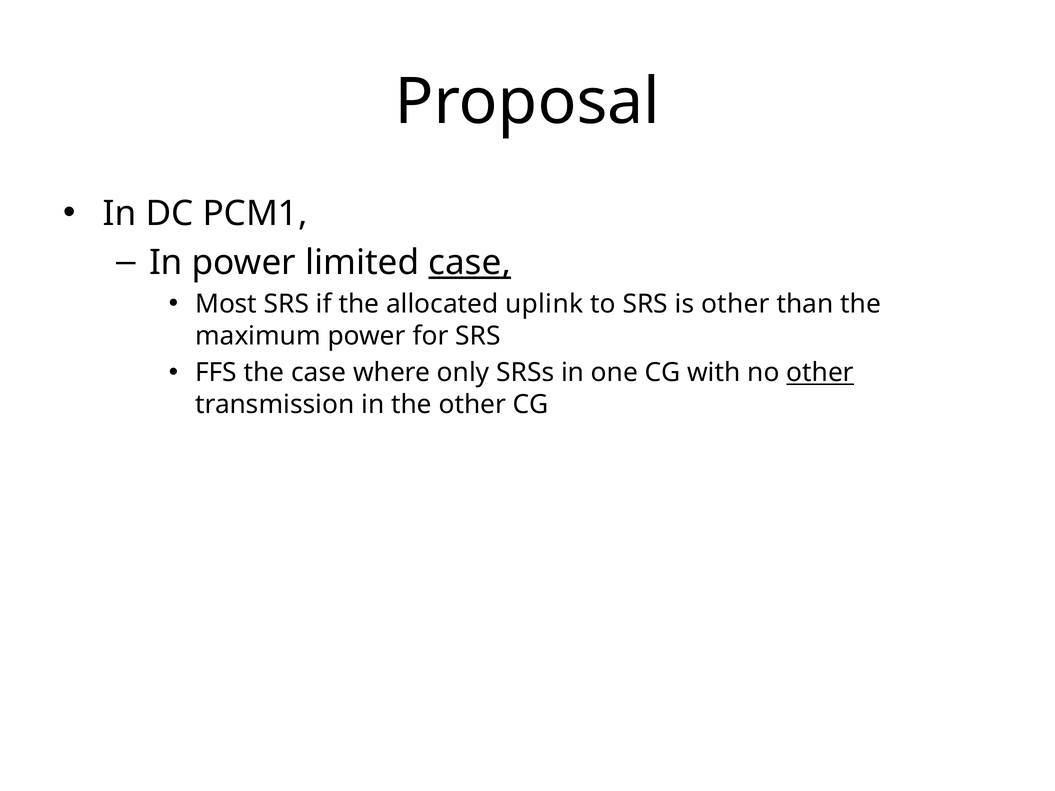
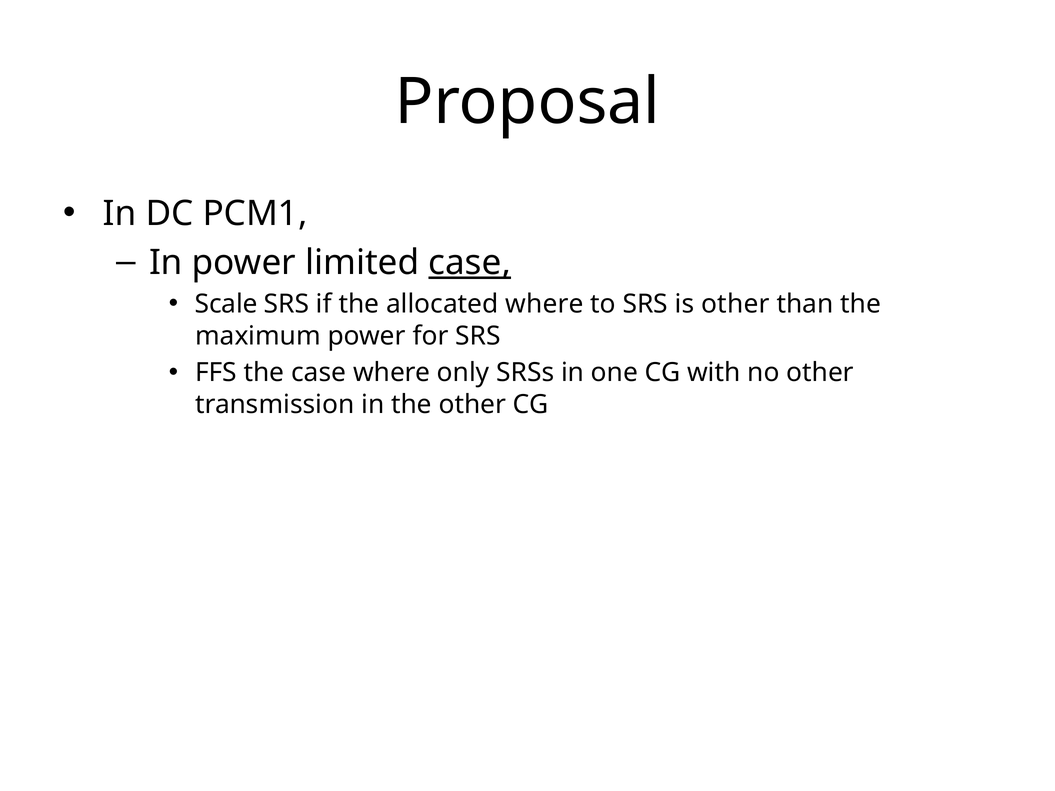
Most: Most -> Scale (226, 304)
allocated uplink: uplink -> where (544, 304)
other underline: present -> none (820, 373)
